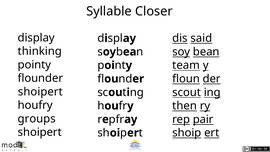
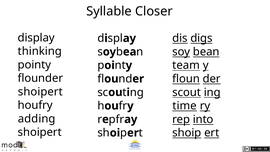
said: said -> digs (201, 38)
then: then -> time (185, 106)
groups: groups -> adding (37, 119)
pair: pair -> into (203, 119)
